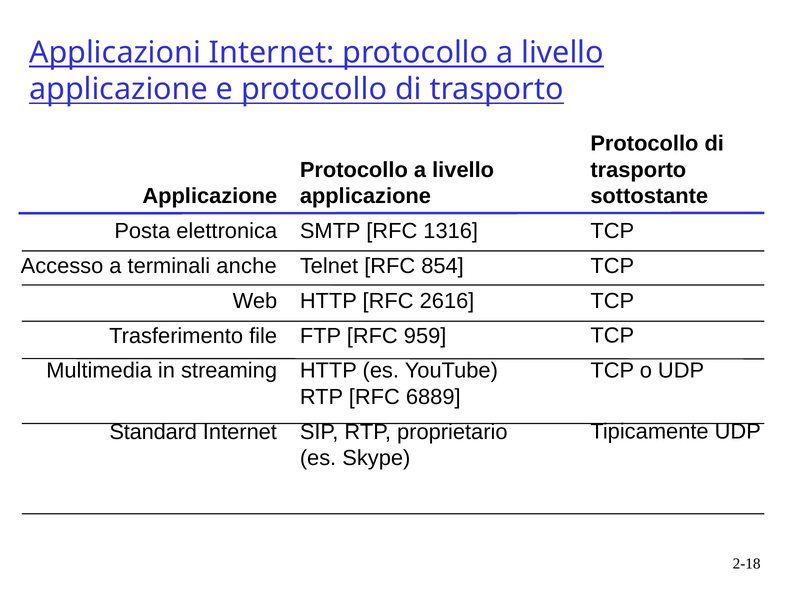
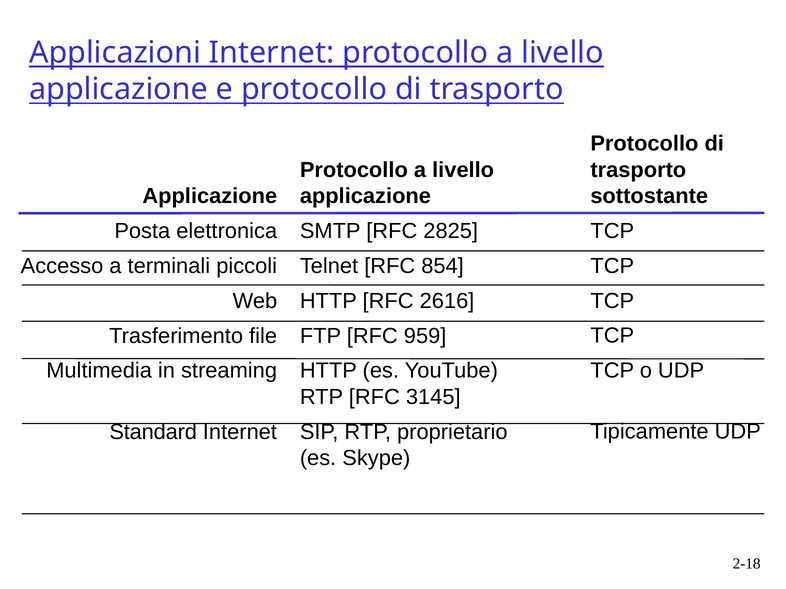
1316: 1316 -> 2825 (451, 231)
anche: anche -> piccoli (247, 266)
6889: 6889 -> 3145 (433, 397)
